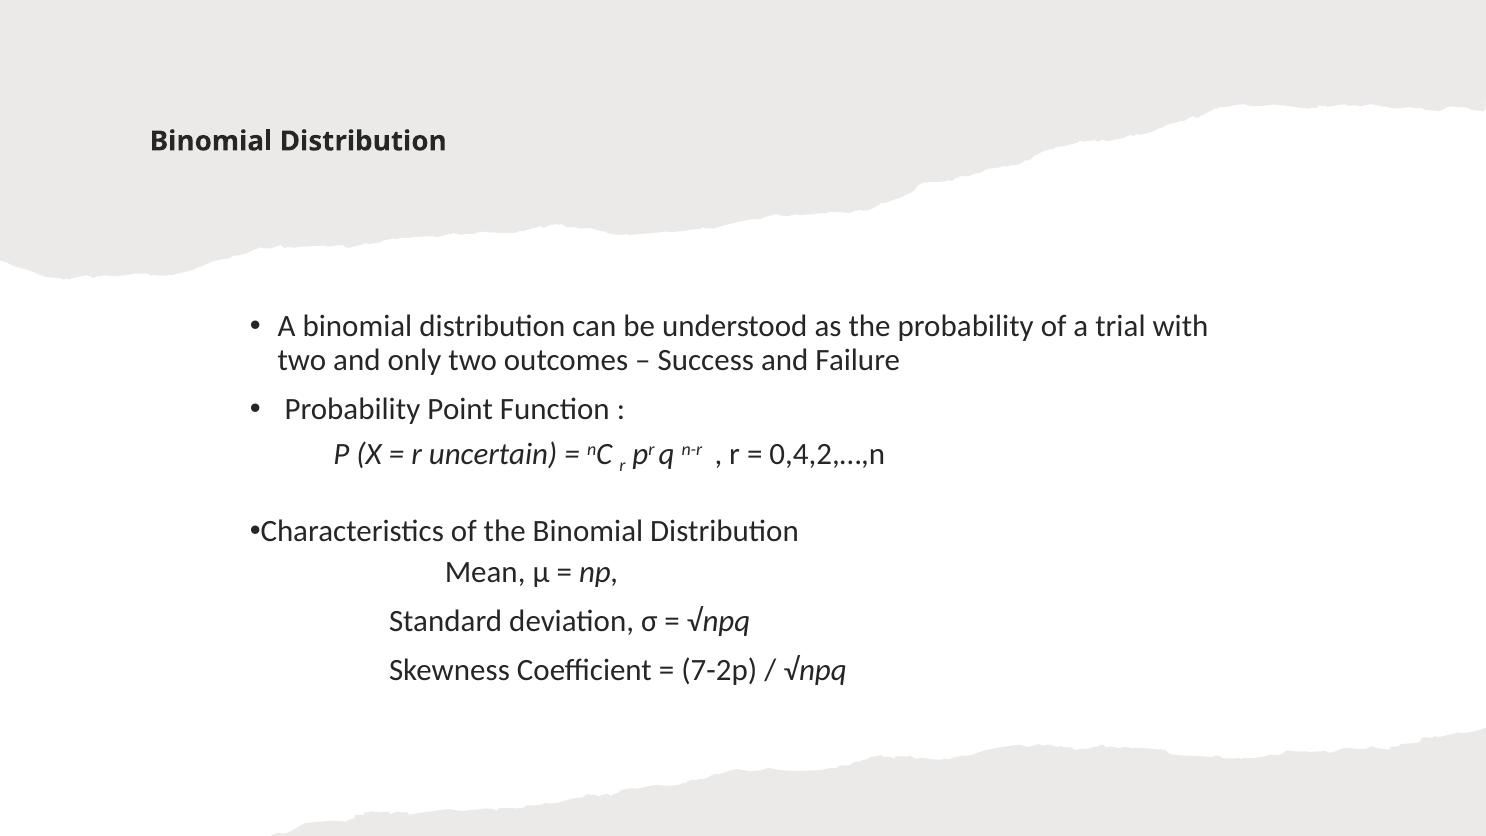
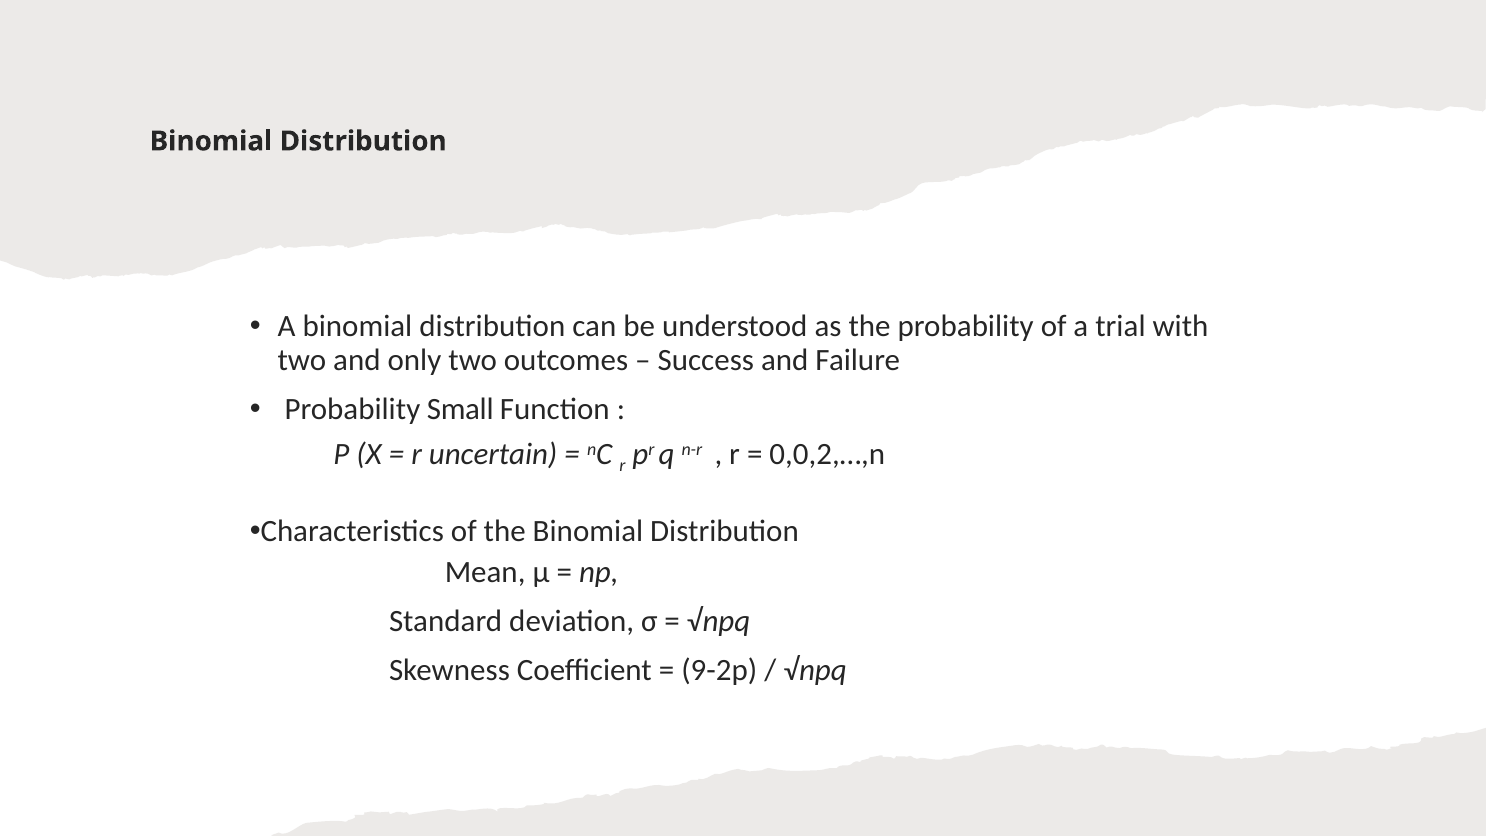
Point: Point -> Small (460, 409)
0,4,2,…,n: 0,4,2,…,n -> 0,0,2,…,n (827, 454)
7-2p: 7-2p -> 9-2p (719, 670)
